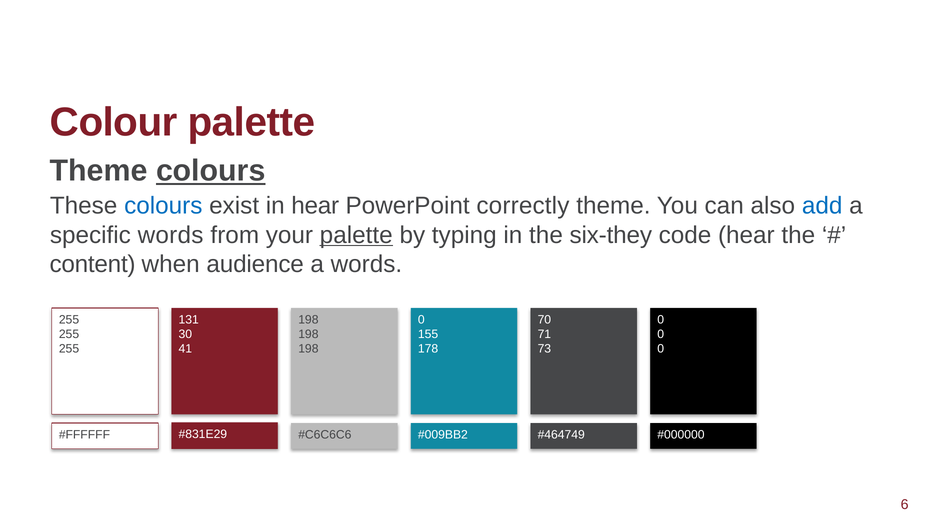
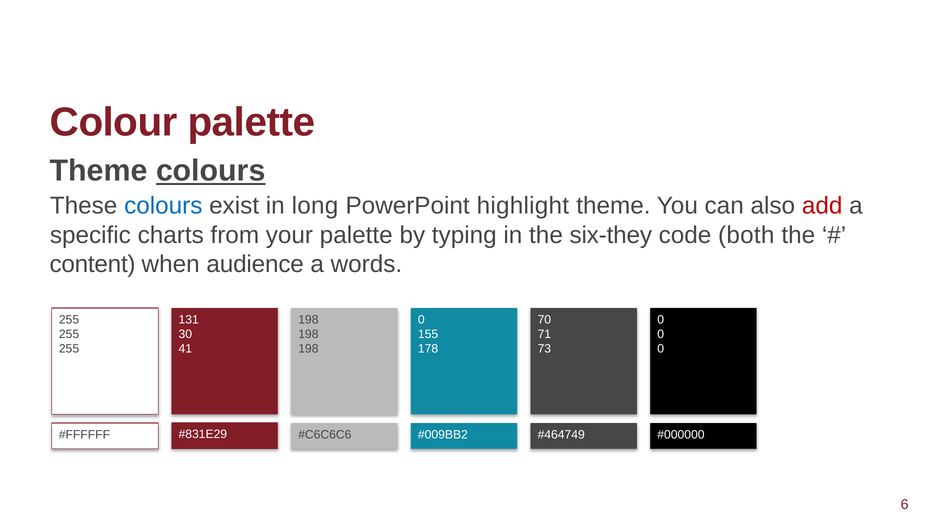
in hear: hear -> long (315, 206)
correctly: correctly -> highlight (523, 206)
add colour: blue -> red (822, 206)
specific words: words -> charts (171, 235)
palette underline: present -> none (356, 235)
code hear: hear -> both (746, 235)
